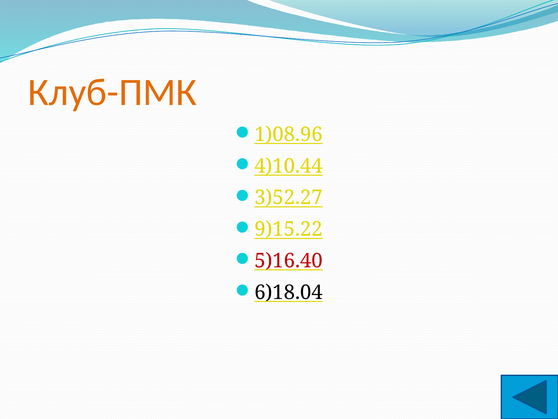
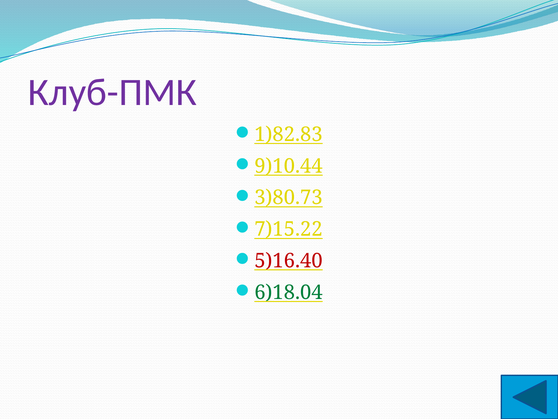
Клуб-ПМК colour: orange -> purple (112, 92)
1)08.96: 1)08.96 -> 1)82.83 (289, 134)
4)10.44: 4)10.44 -> 9)10.44 (289, 166)
3)52.27: 3)52.27 -> 3)80.73 (289, 197)
9)15.22: 9)15.22 -> 7)15.22 (289, 229)
6)18.04 colour: black -> green (289, 292)
